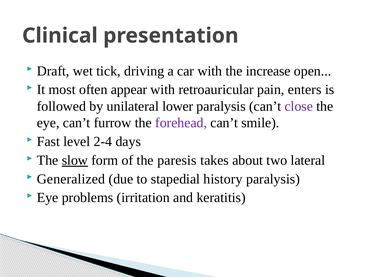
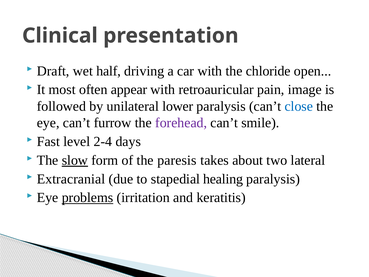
tick: tick -> half (109, 71)
increase: increase -> chloride (268, 71)
enters: enters -> image (305, 90)
close colour: purple -> blue (299, 106)
Generalized: Generalized -> Extracranial (71, 179)
history: history -> healing (223, 179)
problems underline: none -> present (88, 197)
